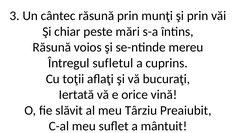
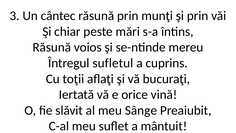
Târziu: Târziu -> Sânge (141, 110)
